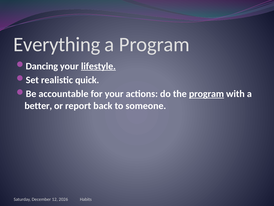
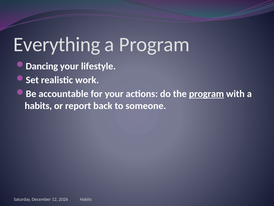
lifestyle underline: present -> none (98, 66)
quick: quick -> work (87, 80)
better: better -> habits (38, 106)
